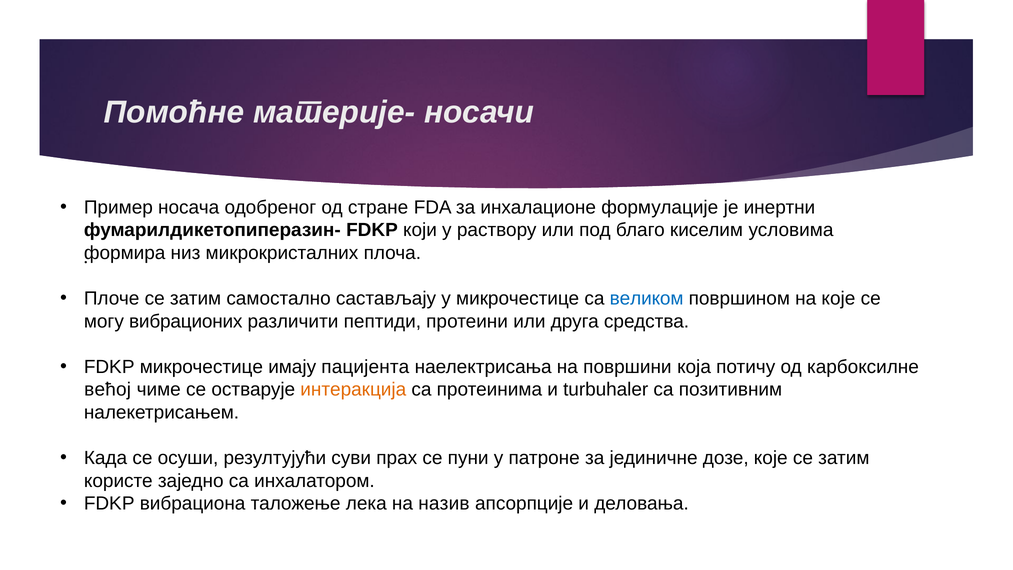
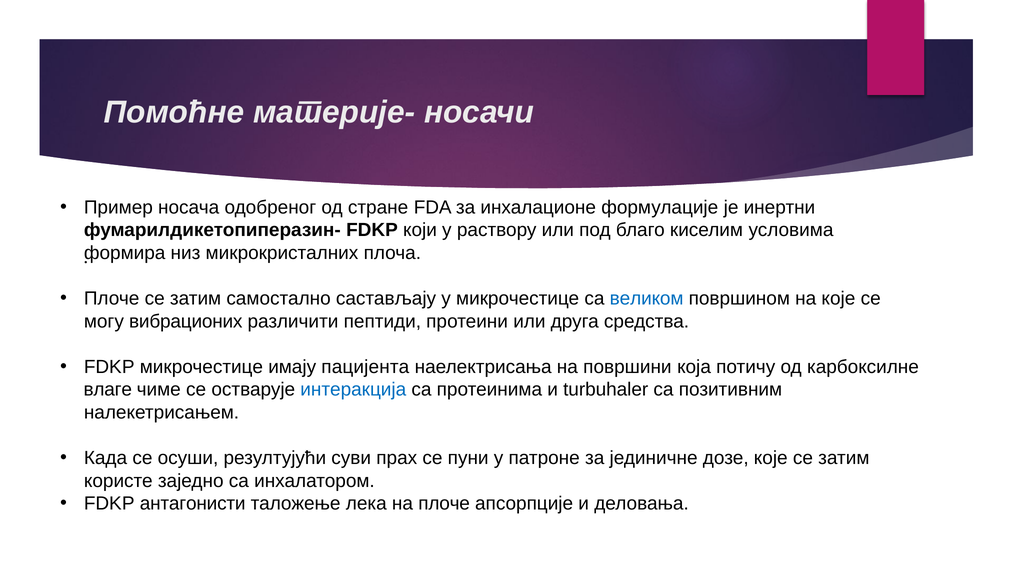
већој: већој -> влаге (108, 390)
интеракција colour: orange -> blue (353, 390)
вибрациона: вибрациона -> антагонисти (193, 503)
на назив: назив -> плоче (444, 503)
